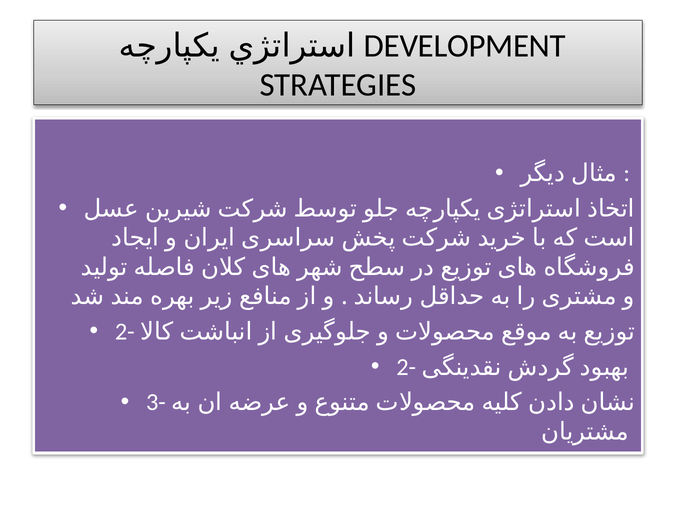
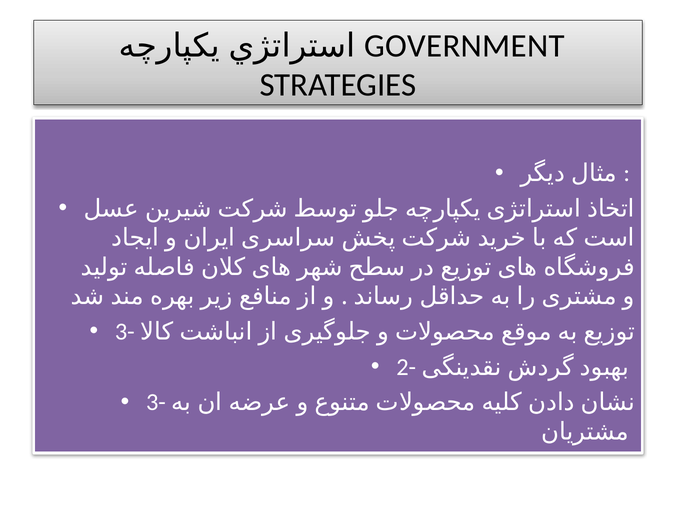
DEVELOPMENT: DEVELOPMENT -> GOVERNMENT (465, 46)
2-: 2- -> 3- (125, 332)
